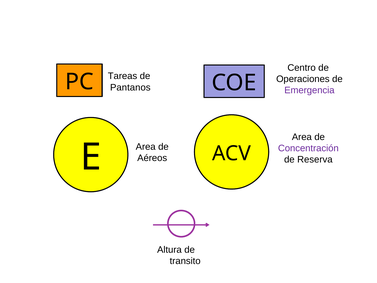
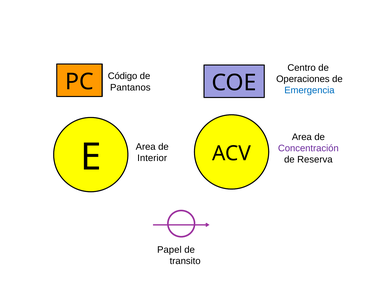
Tareas: Tareas -> Código (123, 76)
Emergencia colour: purple -> blue (309, 90)
Aéreos: Aéreos -> Interior (152, 158)
Altura: Altura -> Papel (169, 249)
